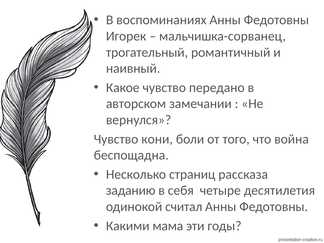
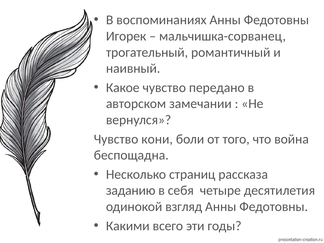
считал: считал -> взгляд (184, 207)
мама: мама -> всего (168, 226)
